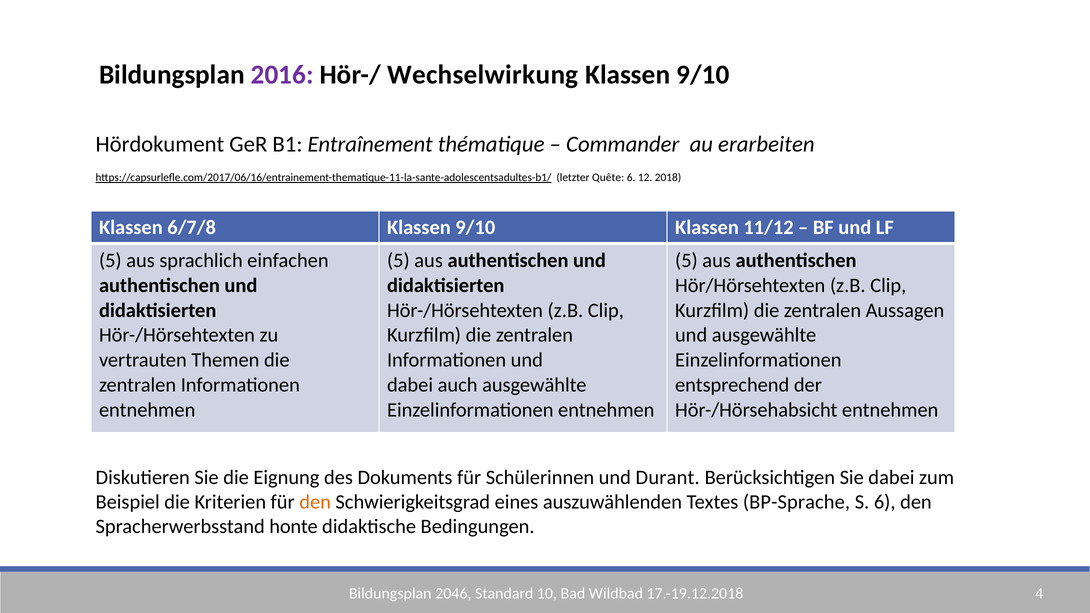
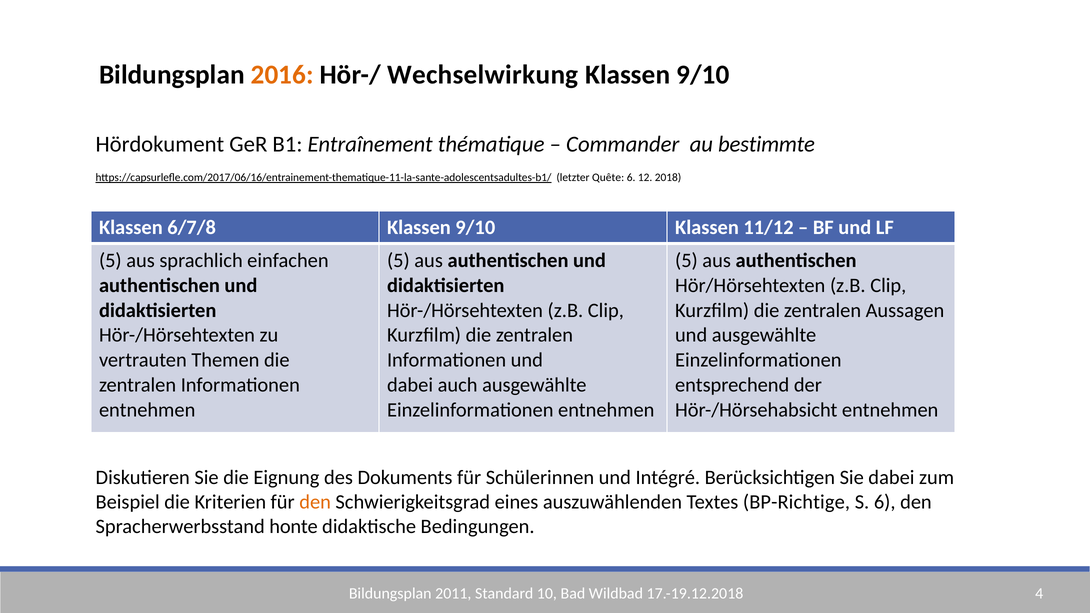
2016 colour: purple -> orange (282, 75)
erarbeiten: erarbeiten -> bestimmte (766, 144)
Durant: Durant -> Intégré (668, 478)
BP-Sprache: BP-Sprache -> BP-Richtige (796, 502)
2046: 2046 -> 2011 (453, 594)
